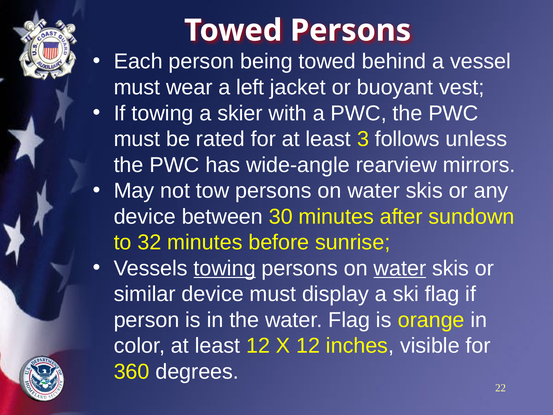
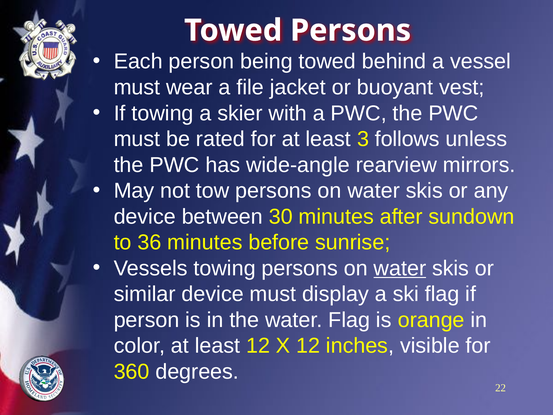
left: left -> file (250, 87)
32: 32 -> 36 (149, 242)
towing underline: present -> none (225, 268)
